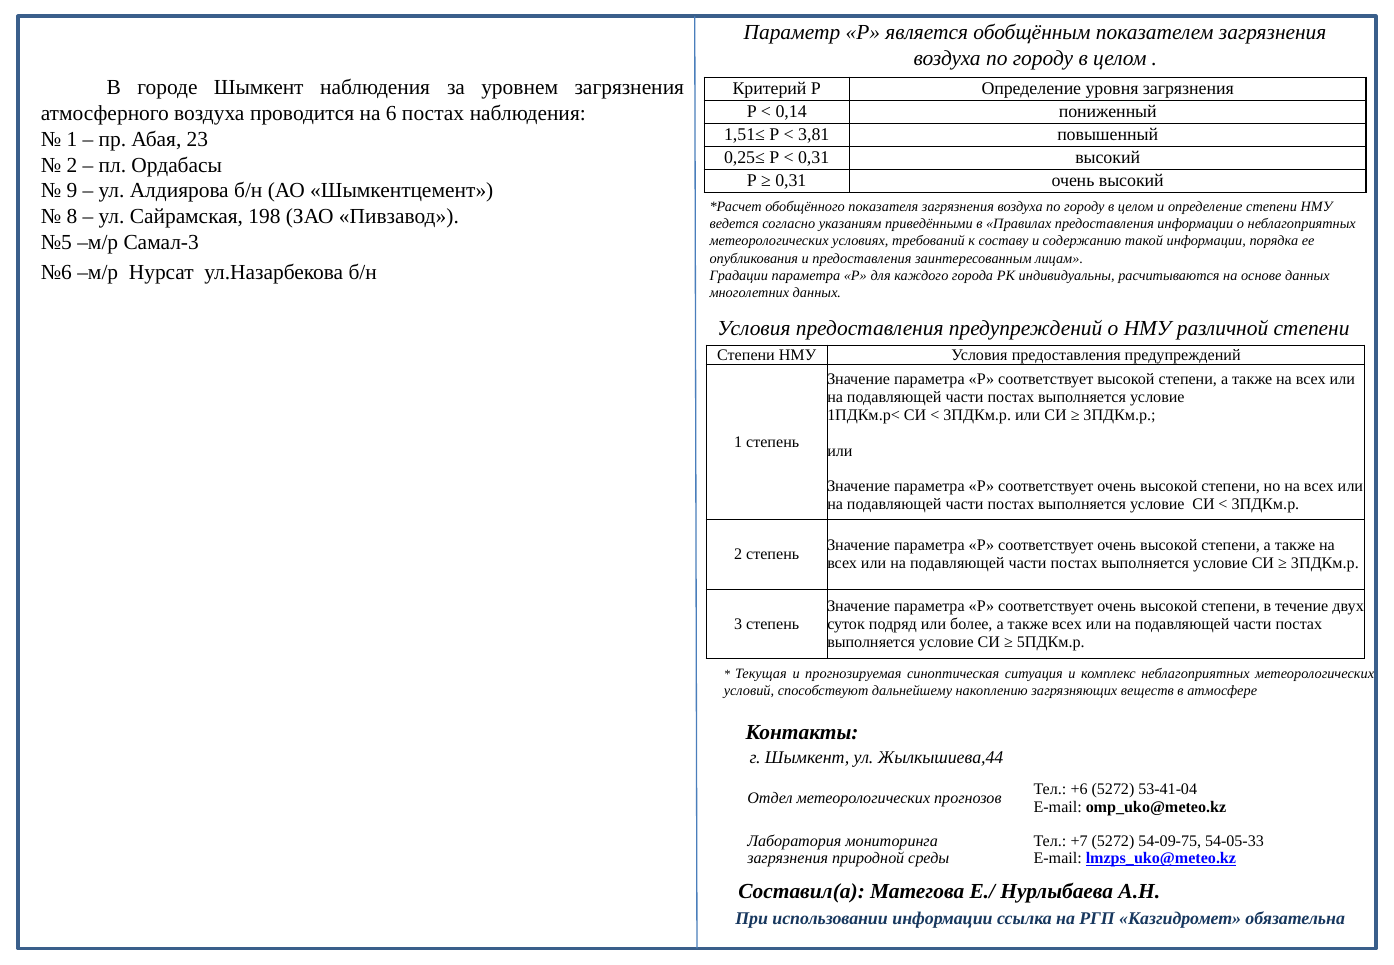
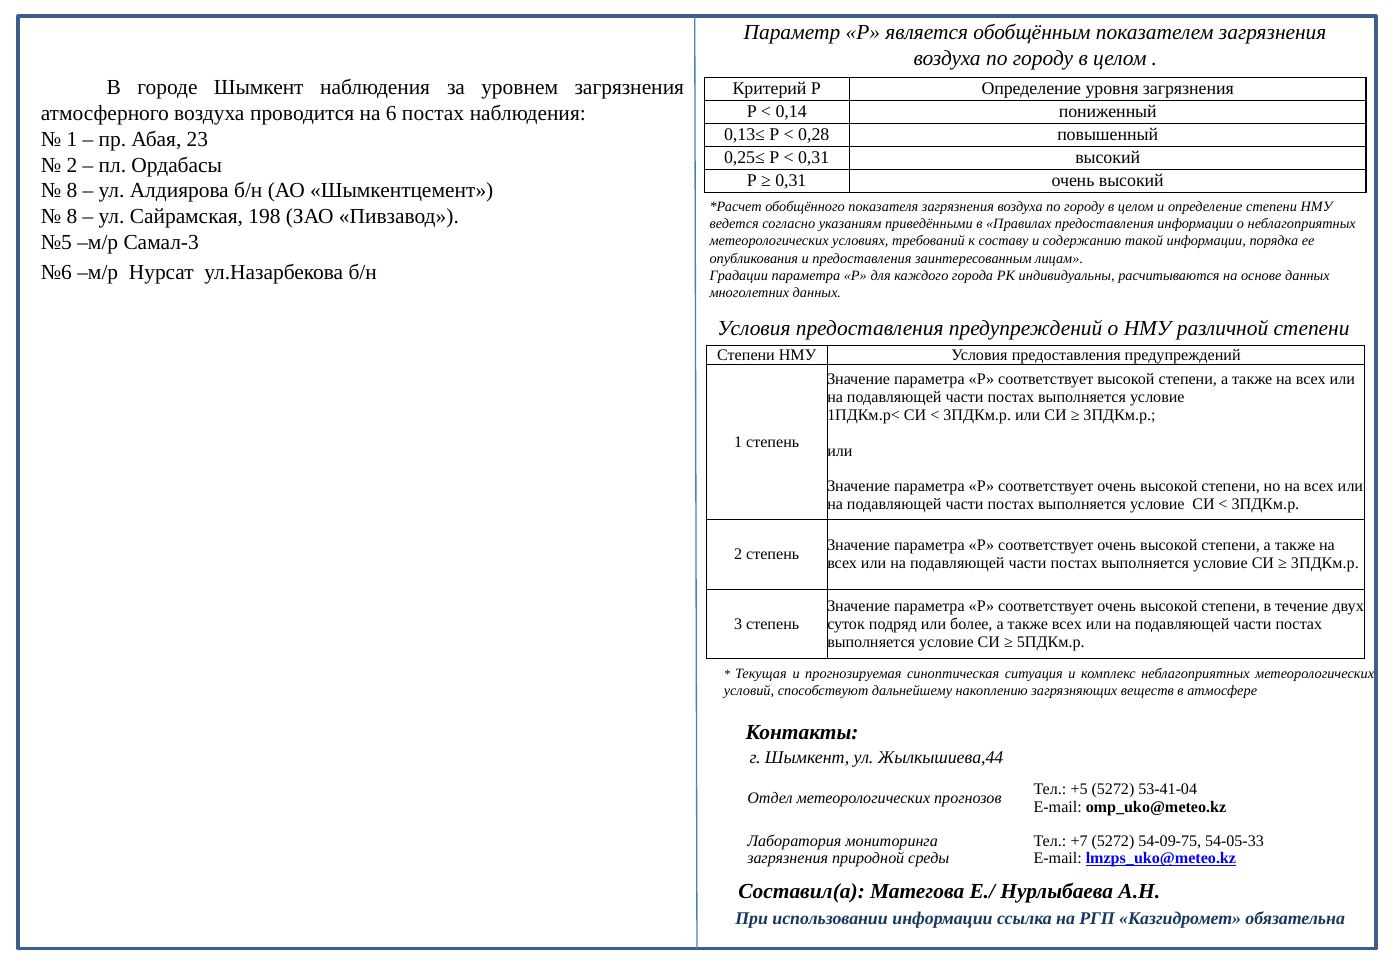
1,51≤: 1,51≤ -> 0,13≤ (745, 134)
3,81: 3,81 -> 0,28 (814, 134)
9: 9 -> 8 (72, 191)
+6: +6 -> +5 (1079, 789)
